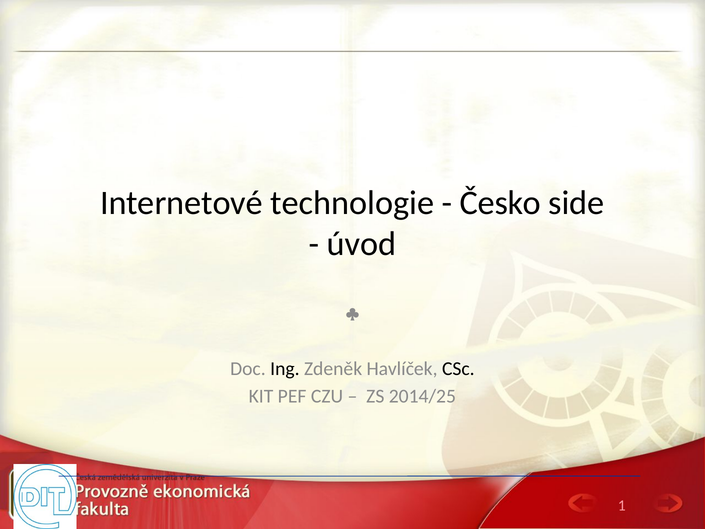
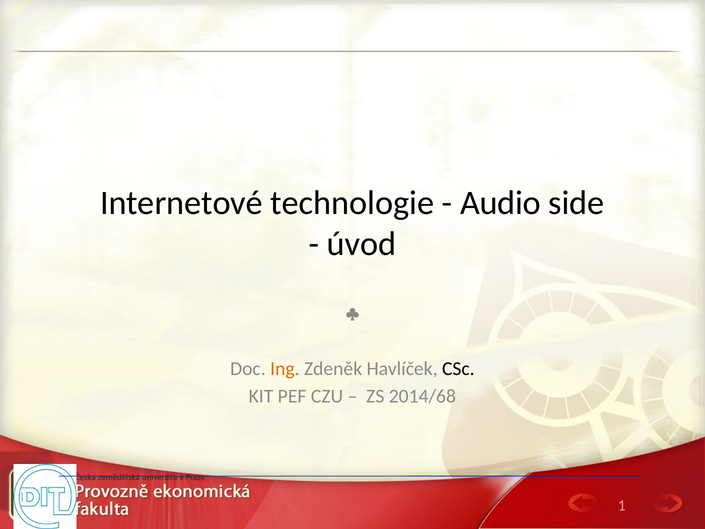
Česko: Česko -> Audio (500, 203)
Ing colour: black -> orange (285, 369)
2014/25: 2014/25 -> 2014/68 (422, 396)
